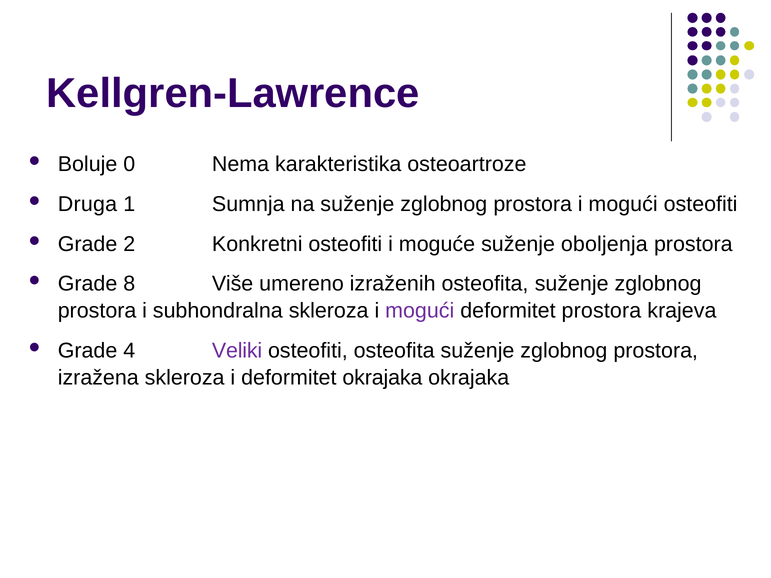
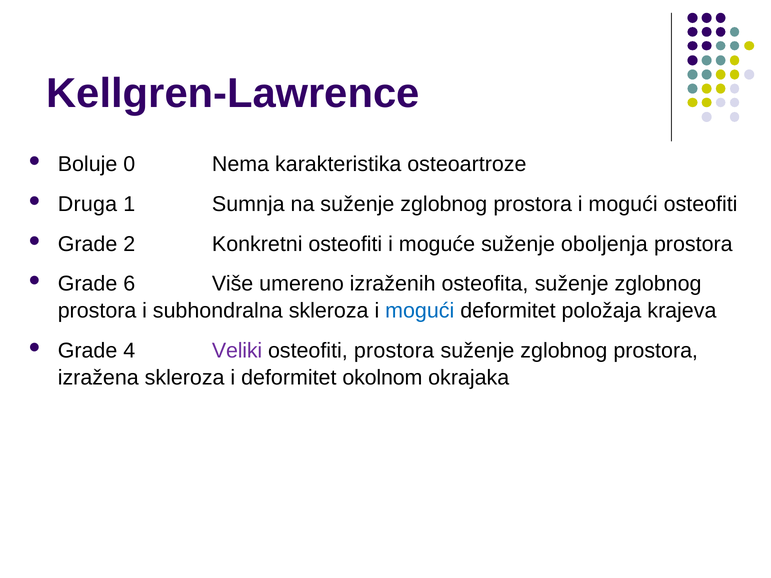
8: 8 -> 6 (129, 284)
mogući colour: purple -> blue (420, 311)
deformitet prostora: prostora -> položaja (601, 311)
osteofiti osteofita: osteofita -> prostora (394, 351)
deformitet okrajaka: okrajaka -> okolnom (382, 378)
